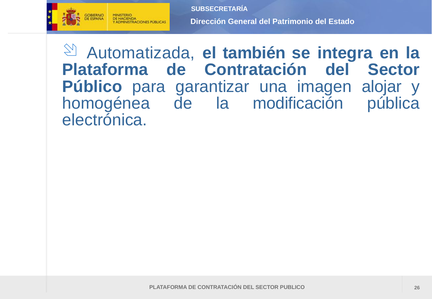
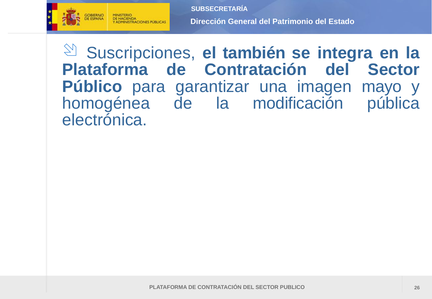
Automatizada: Automatizada -> Suscripciones (141, 53)
alojar: alojar -> mayo (382, 87)
